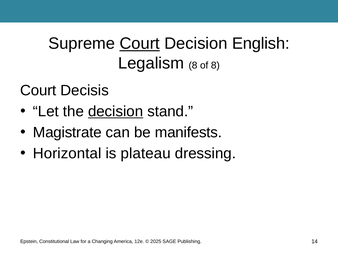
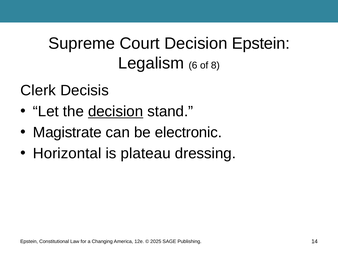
Court underline: present -> none (140, 44)
Decision English: English -> Epstein (261, 44)
Legalism 8: 8 -> 6 (193, 66)
Court: Court -> Clerk (38, 91)
manifests: manifests -> electronic (188, 133)
